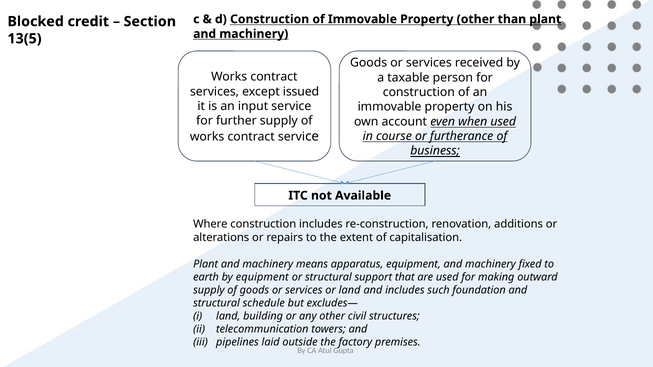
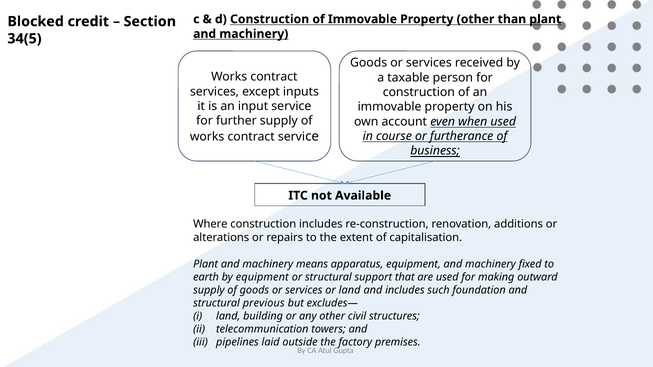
13(5: 13(5 -> 34(5 (25, 39)
issued: issued -> inputs (301, 92)
schedule: schedule -> previous (264, 304)
